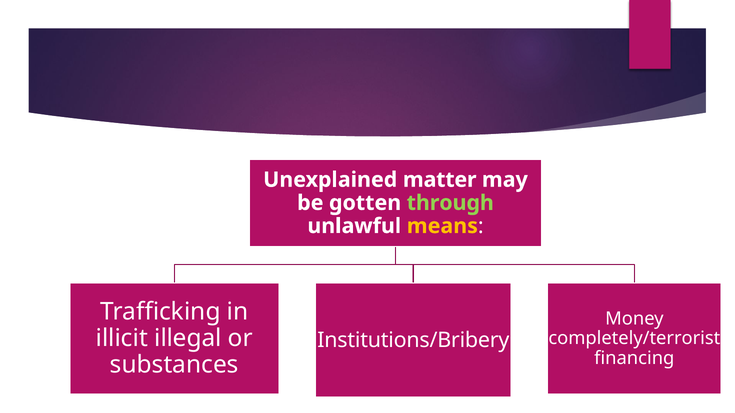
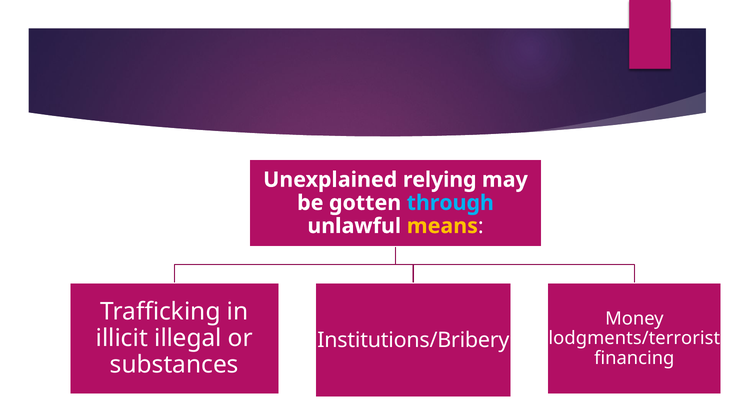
matter: matter -> relying (440, 180)
through colour: light green -> light blue (450, 203)
completely/terrorist: completely/terrorist -> lodgments/terrorist (634, 339)
